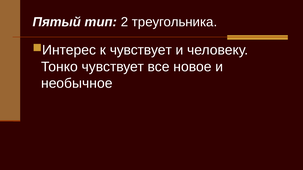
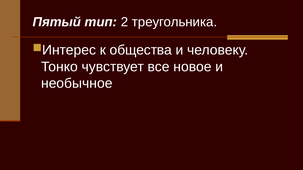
к чувствует: чувствует -> общества (141, 50)
